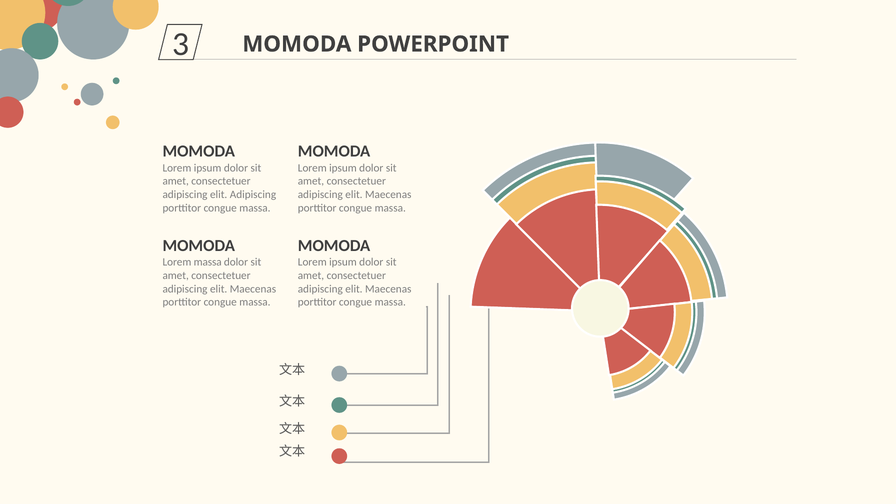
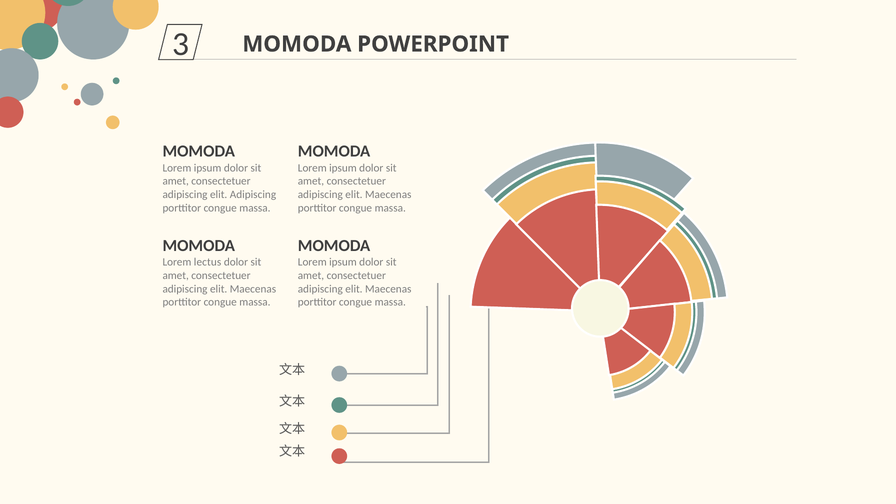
Lorem massa: massa -> lectus (208, 262)
